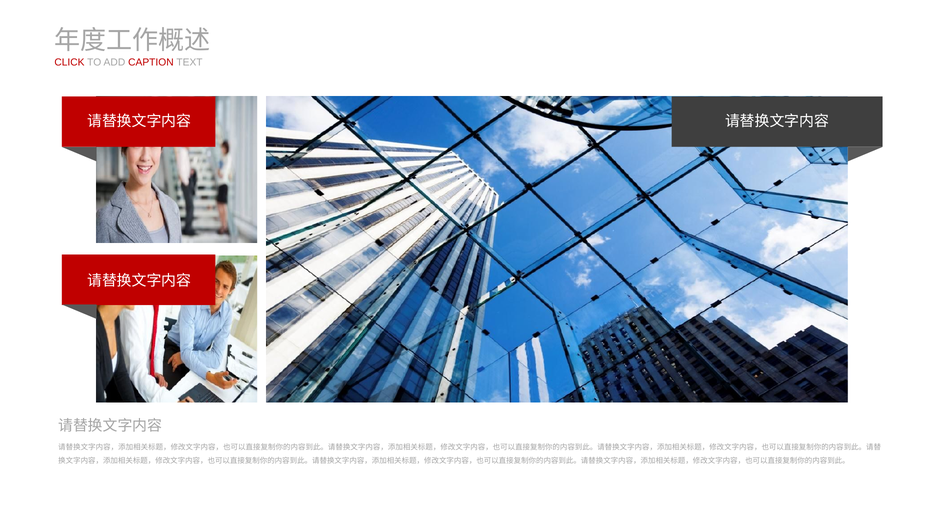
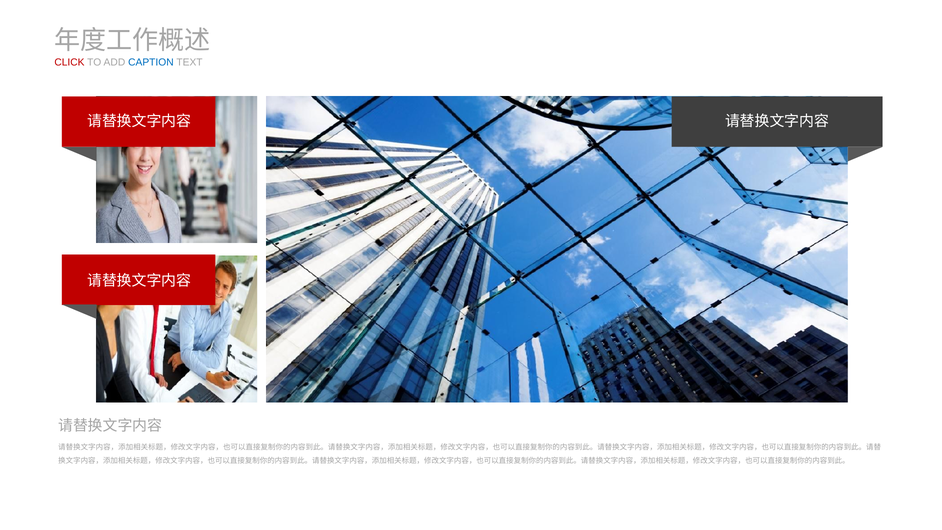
CAPTION colour: red -> blue (151, 63)
